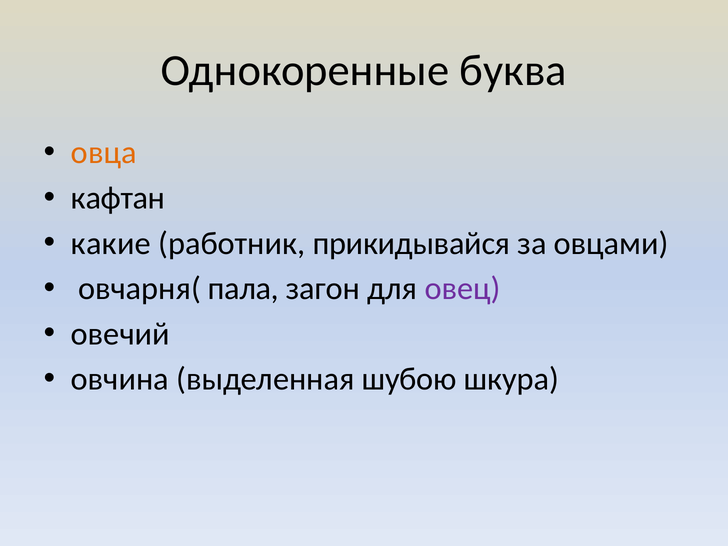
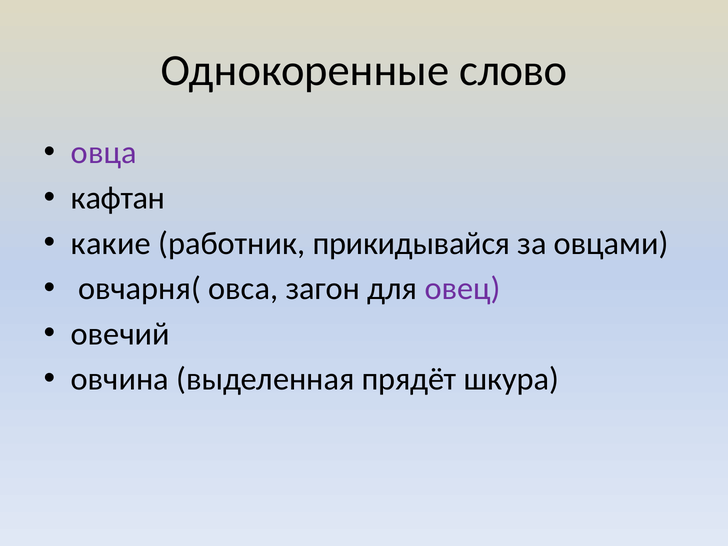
буква: буква -> слово (513, 70)
овца colour: orange -> purple (104, 153)
пала: пала -> овса (243, 289)
шубою: шубою -> прядёт (409, 379)
